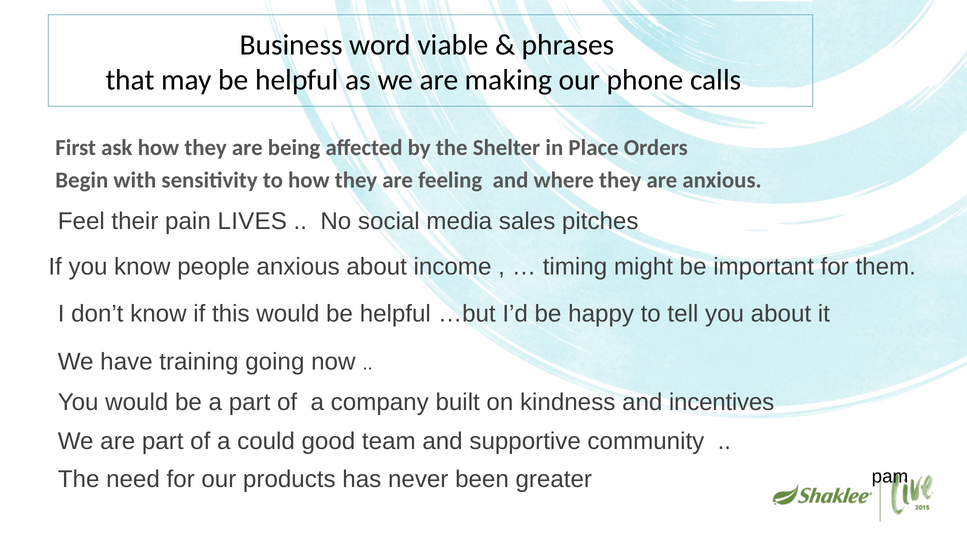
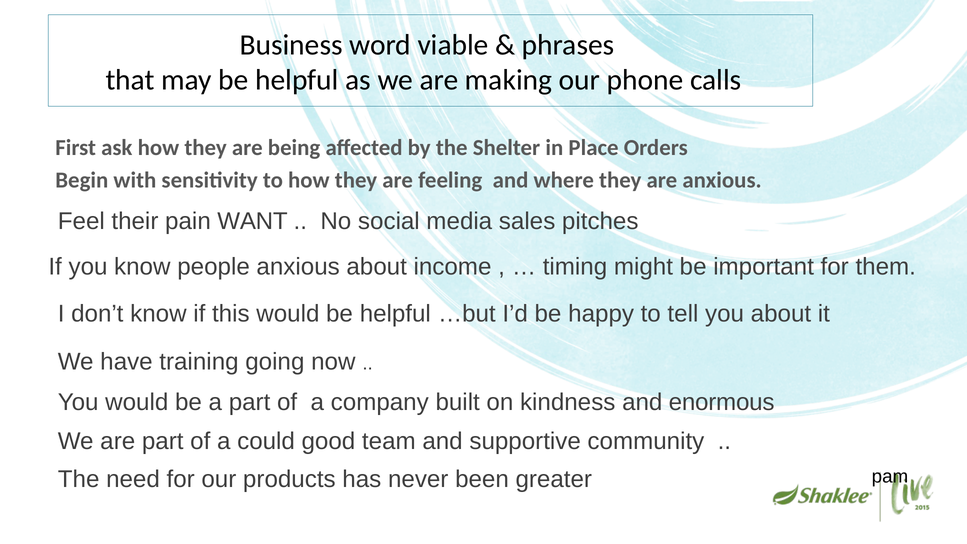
LIVES: LIVES -> WANT (253, 221)
incentives: incentives -> enormous (722, 402)
